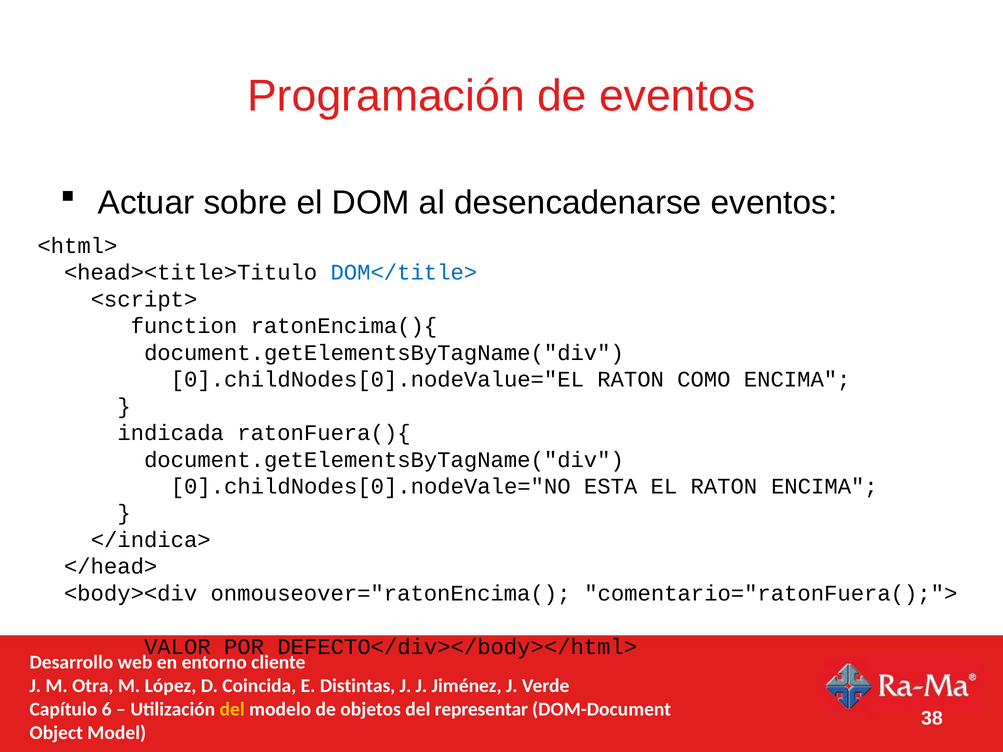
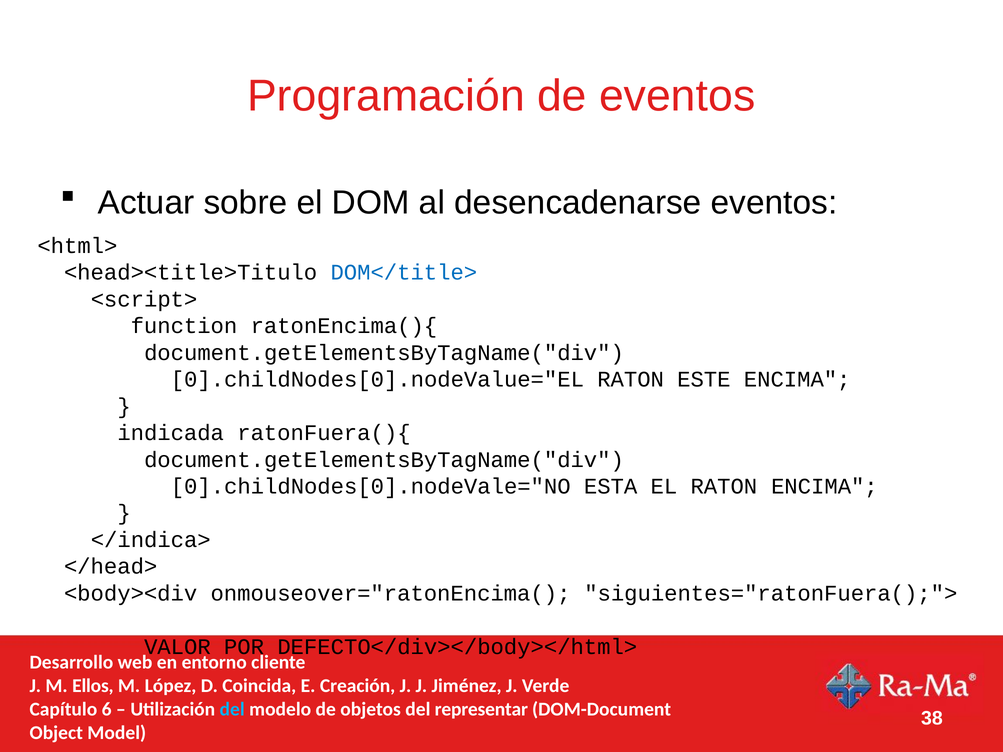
COMO: COMO -> ESTE (704, 380)
comentario="ratonFuera();">: comentario="ratonFuera();"> -> siguientes="ratonFuera();"> (771, 594)
Otra: Otra -> Ellos (93, 686)
Distintas: Distintas -> Creación (358, 686)
del colour: yellow -> light blue (232, 710)
